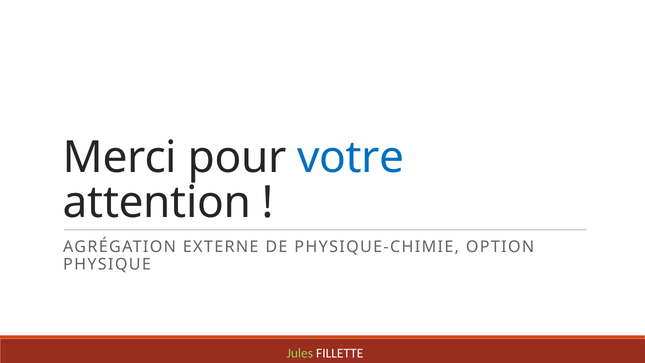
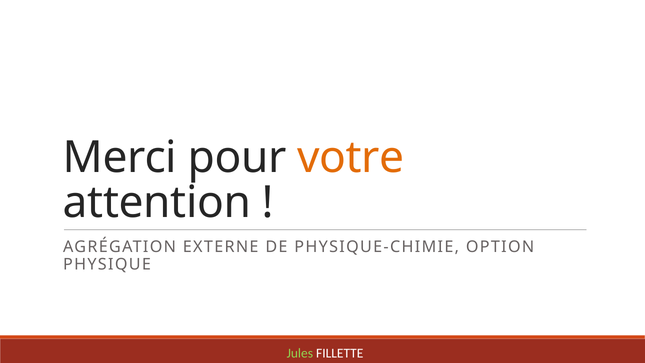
votre colour: blue -> orange (351, 157)
